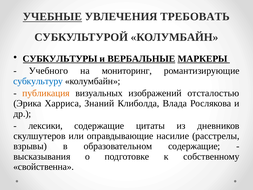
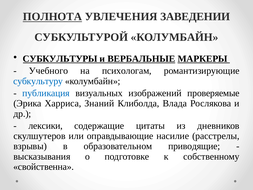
УЧЕБНЫЕ: УЧЕБНЫЕ -> ПОЛНОТА (52, 17)
ТРЕБОВАТЬ: ТРЕБОВАТЬ -> ЗАВЕДЕНИИ (195, 17)
мониторинг: мониторинг -> психологам (127, 71)
публикация colour: orange -> blue (46, 93)
отсталостью: отсталостью -> проверяемые (213, 93)
образовательном содержащие: содержащие -> приводящие (194, 146)
